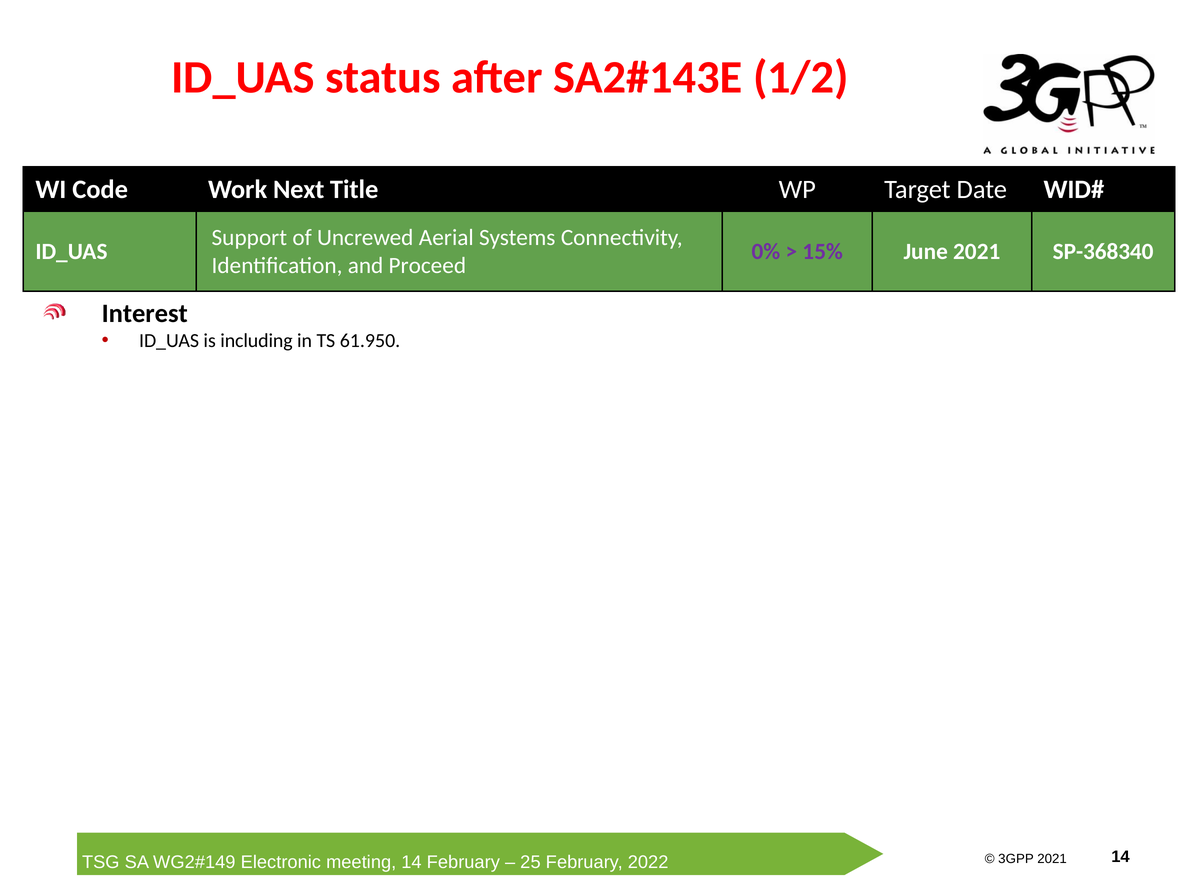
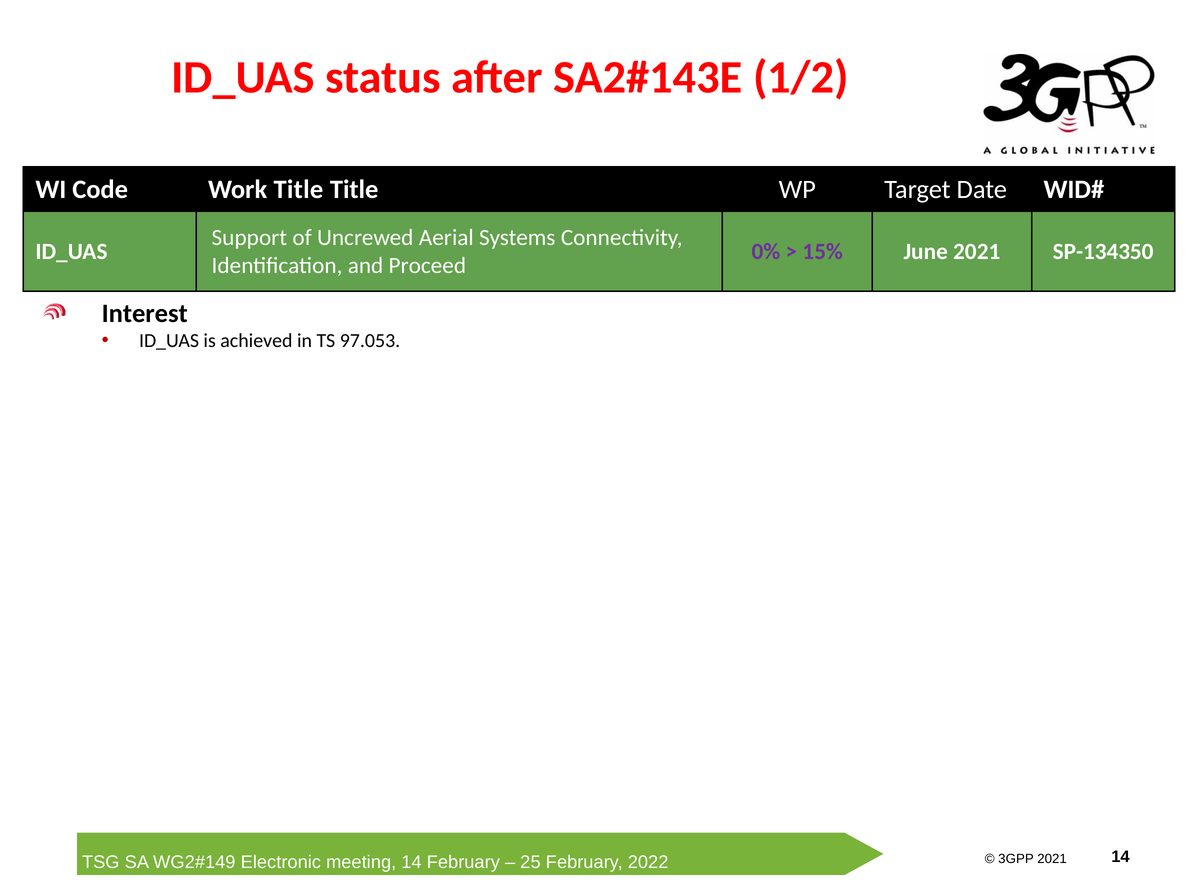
Work Next: Next -> Title (298, 189)
SP-368340: SP-368340 -> SP-134350 (1103, 252)
including: including -> achieved (256, 341)
61.950: 61.950 -> 97.053 (370, 341)
